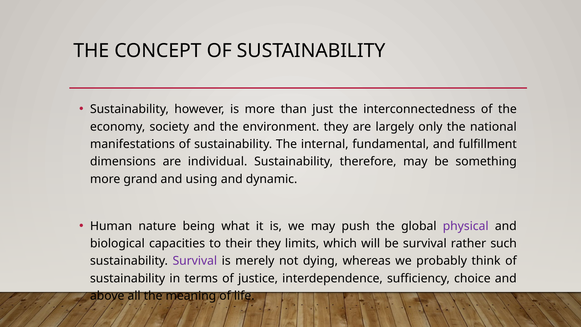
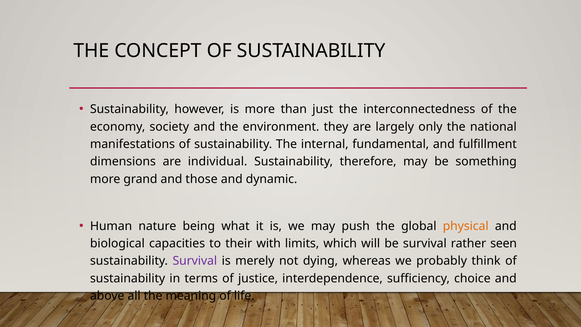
using: using -> those (202, 179)
physical colour: purple -> orange (466, 226)
their they: they -> with (269, 243)
such: such -> seen (504, 243)
